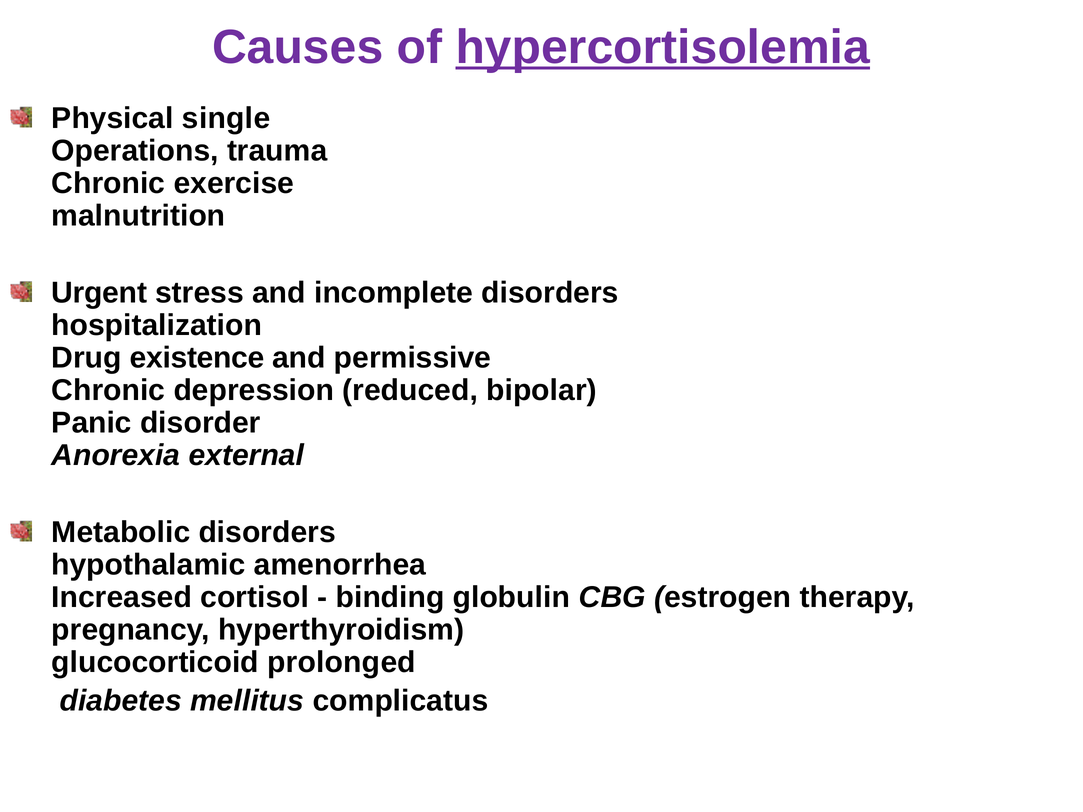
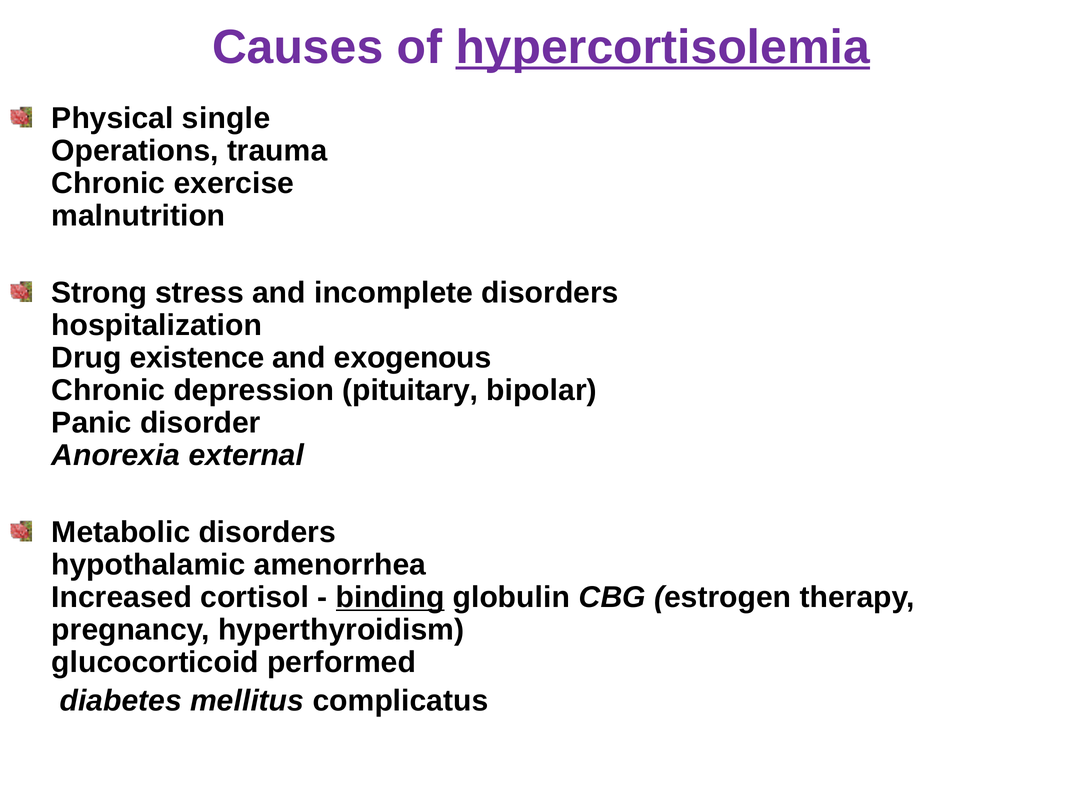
Urgent: Urgent -> Strong (99, 293)
permissive: permissive -> exogenous (413, 358)
reduced: reduced -> pituitary (410, 390)
binding underline: none -> present (390, 597)
prolonged: prolonged -> performed (342, 662)
